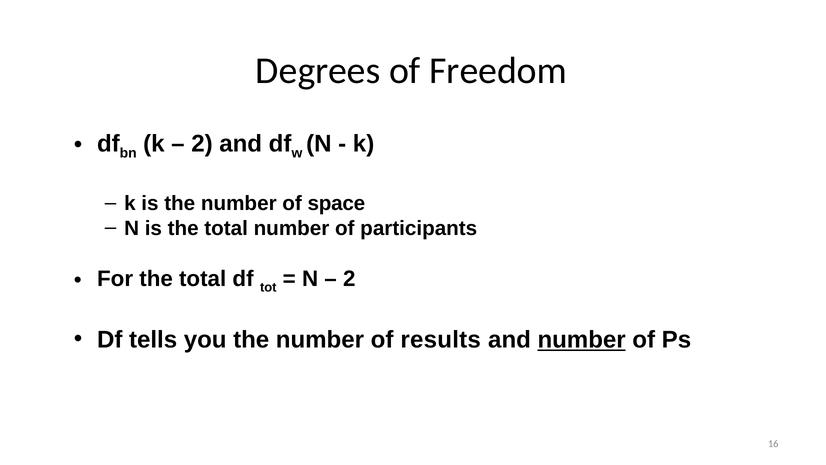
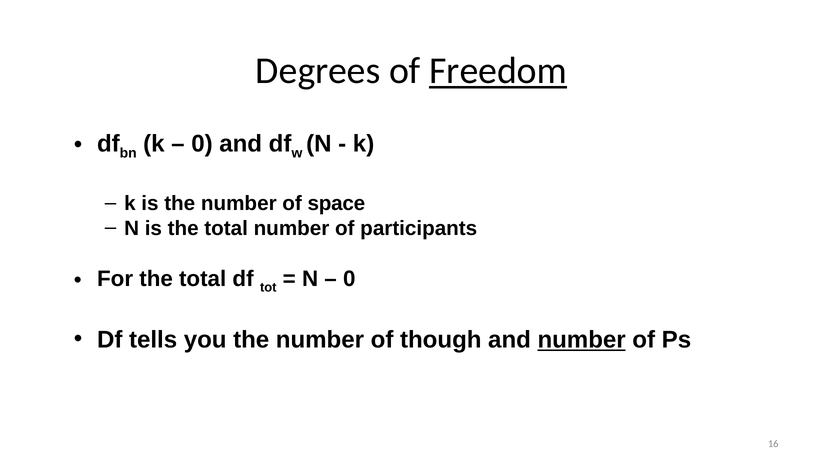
Freedom underline: none -> present (498, 71)
2: 2 -> 0 (202, 144)
2: 2 -> 0 (349, 279)
results: results -> though (441, 339)
